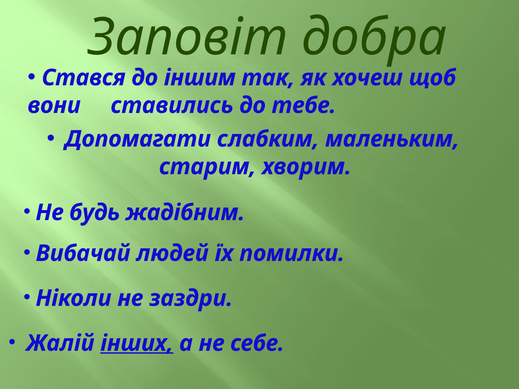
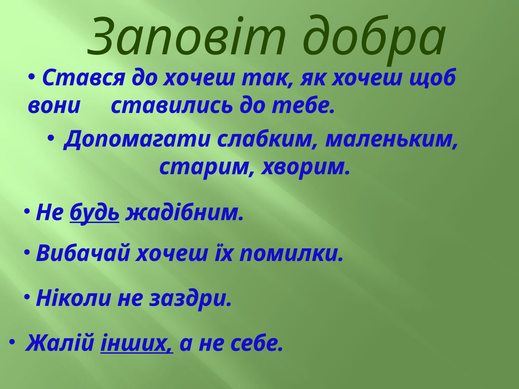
до іншим: іншим -> хочеш (200, 78)
будь underline: none -> present (95, 213)
Вибачай людей: людей -> хочеш (172, 254)
